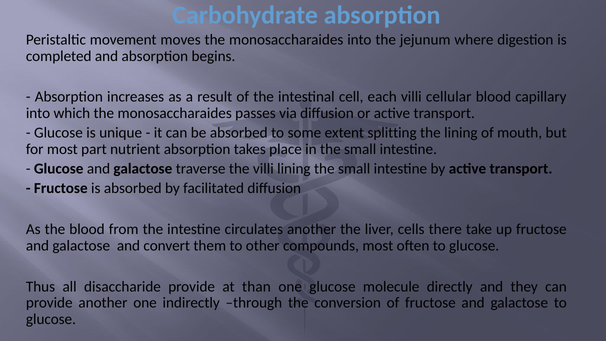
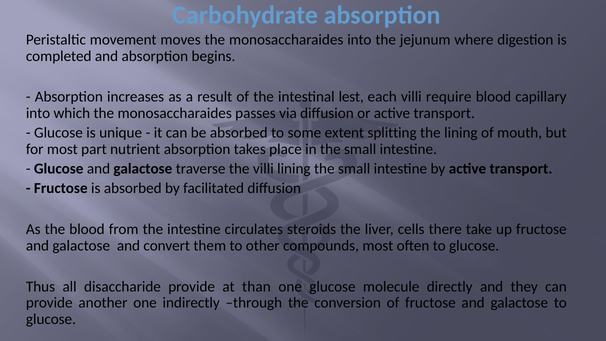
cell: cell -> lest (351, 97)
cellular: cellular -> require (449, 97)
circulates another: another -> steroids (312, 229)
